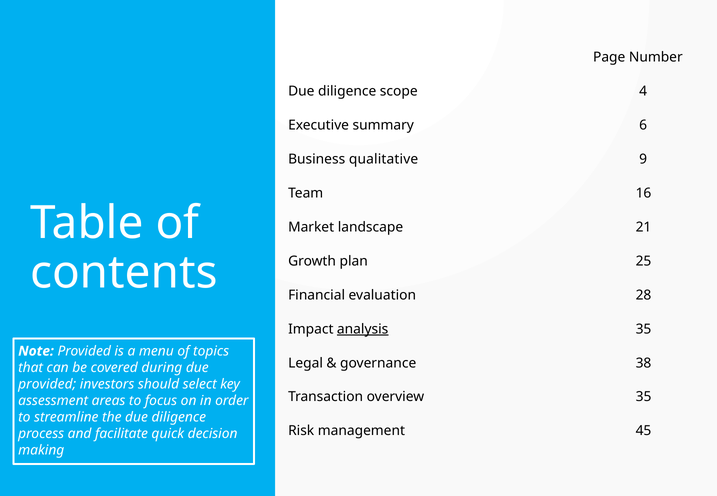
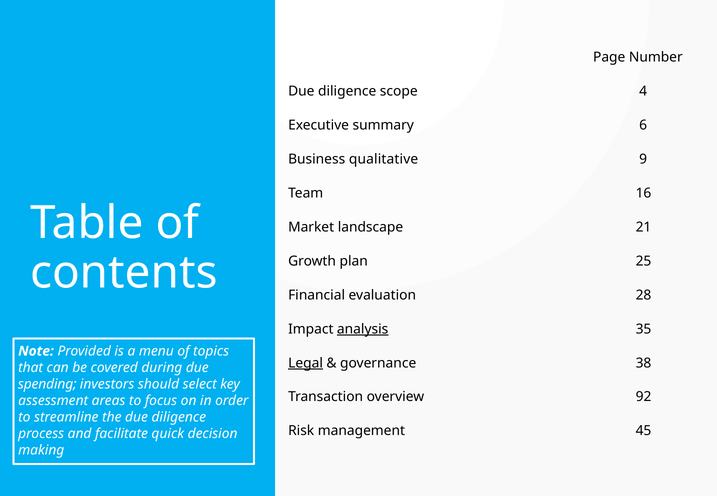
Legal underline: none -> present (306, 363)
provided: provided -> spending (47, 384)
overview 35: 35 -> 92 (644, 397)
